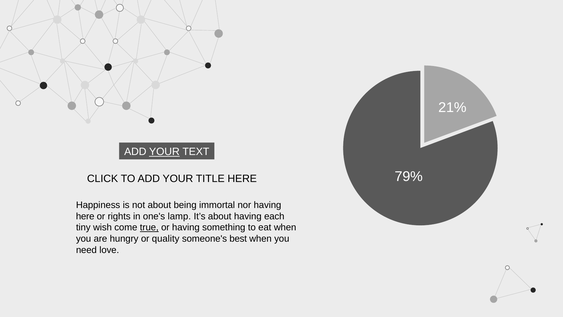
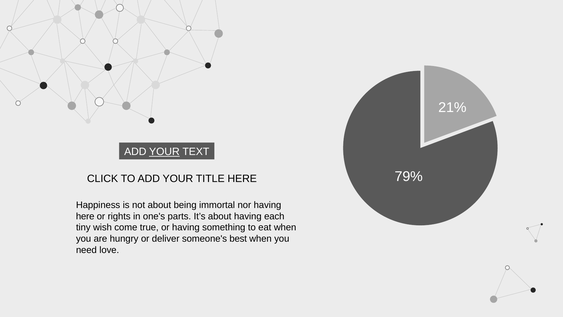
lamp: lamp -> parts (179, 216)
true underline: present -> none (149, 227)
quality: quality -> deliver (166, 239)
